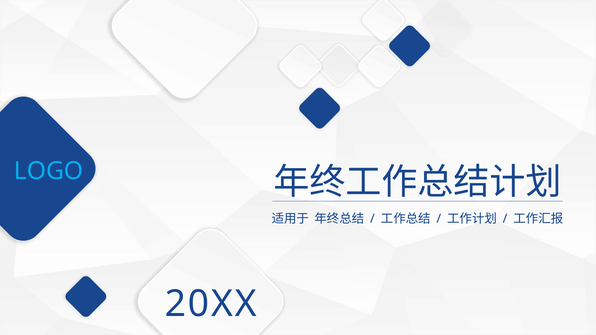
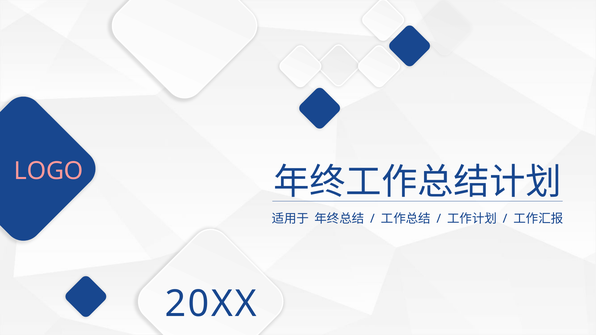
LOGO colour: light blue -> pink (49, 171)
